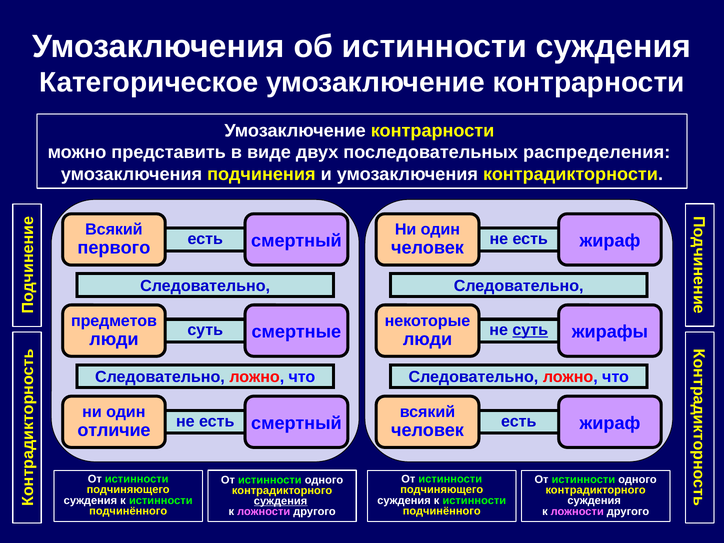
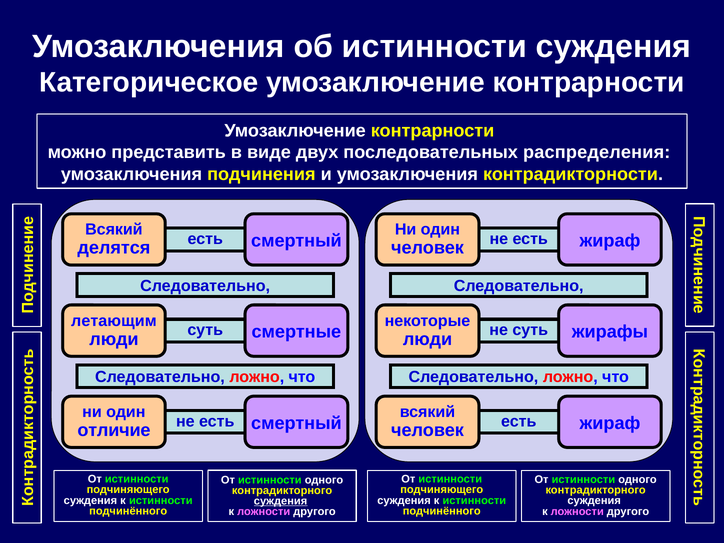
первого: первого -> делятся (114, 248)
предметов: предметов -> летающим (114, 321)
суть underline: present -> none (530, 330)
